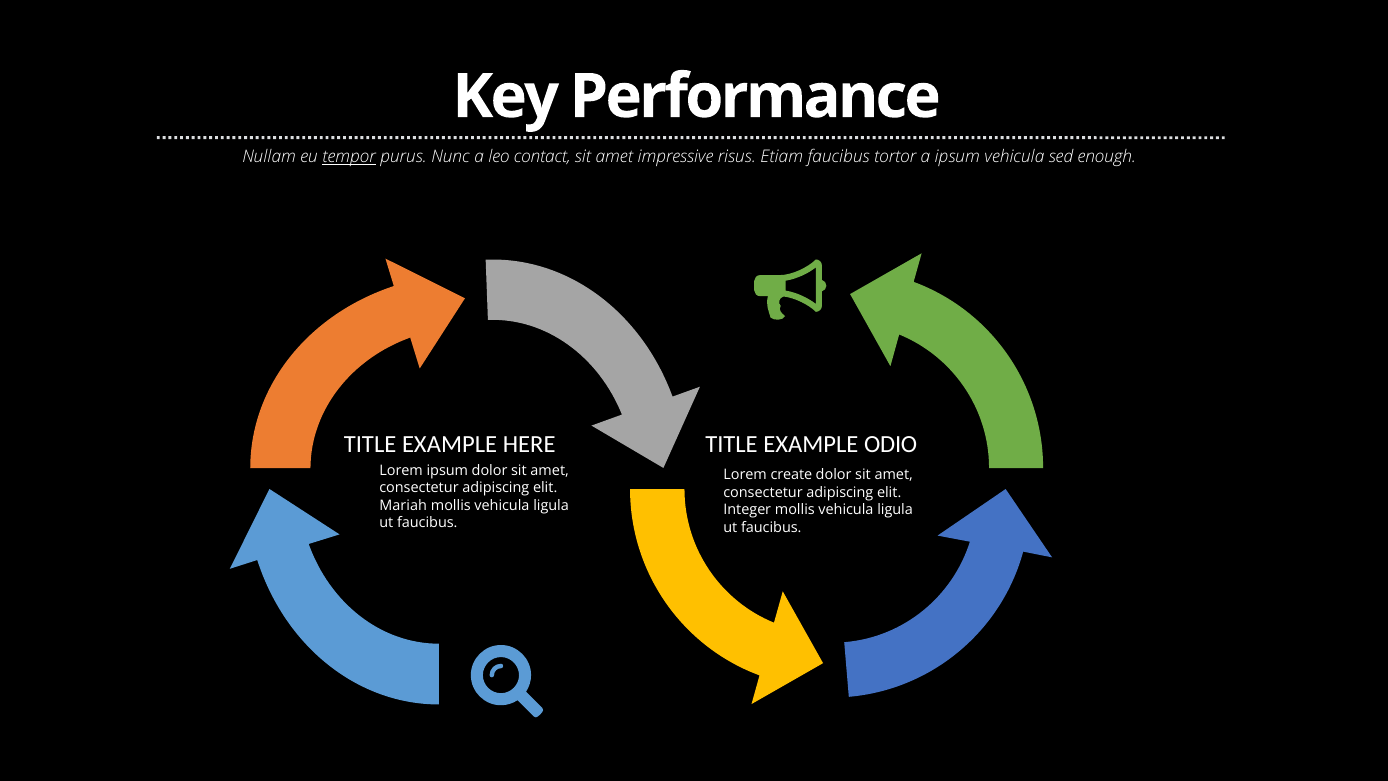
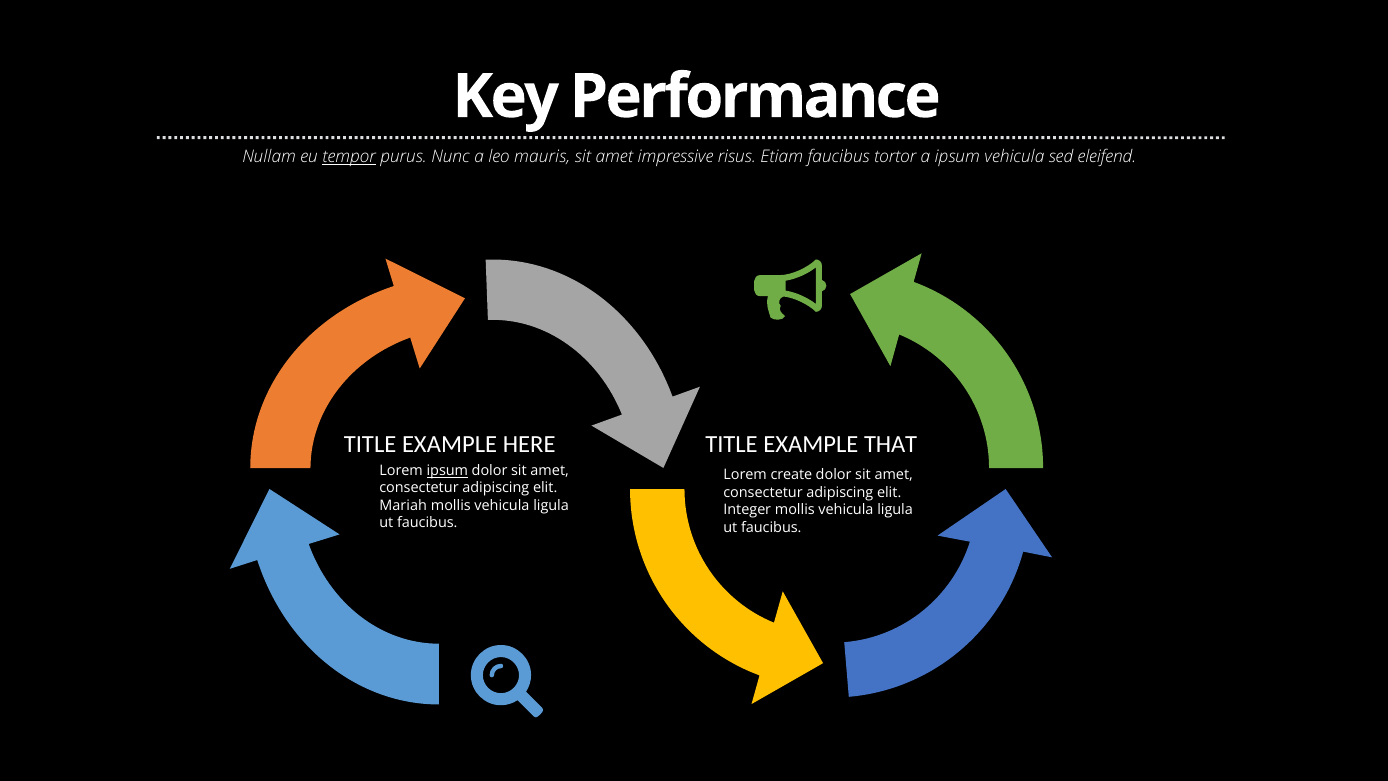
contact: contact -> mauris (542, 157)
enough: enough -> eleifend (1107, 157)
ODIO: ODIO -> THAT (891, 444)
ipsum underline: none -> present (447, 471)
